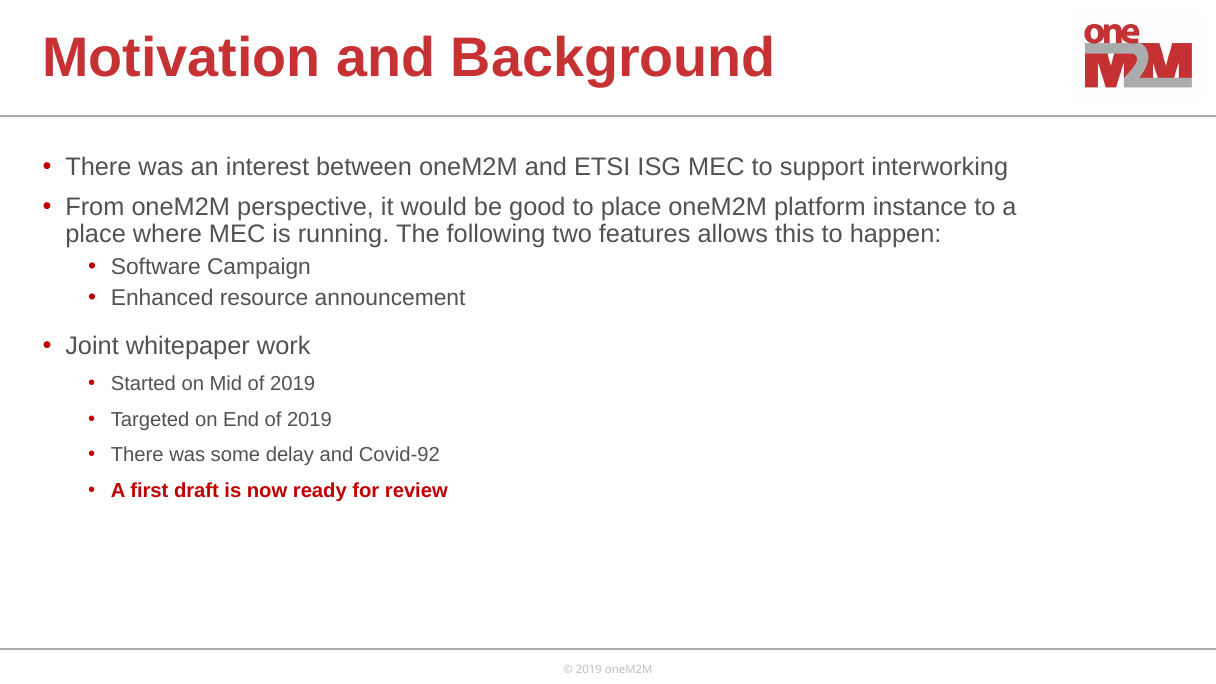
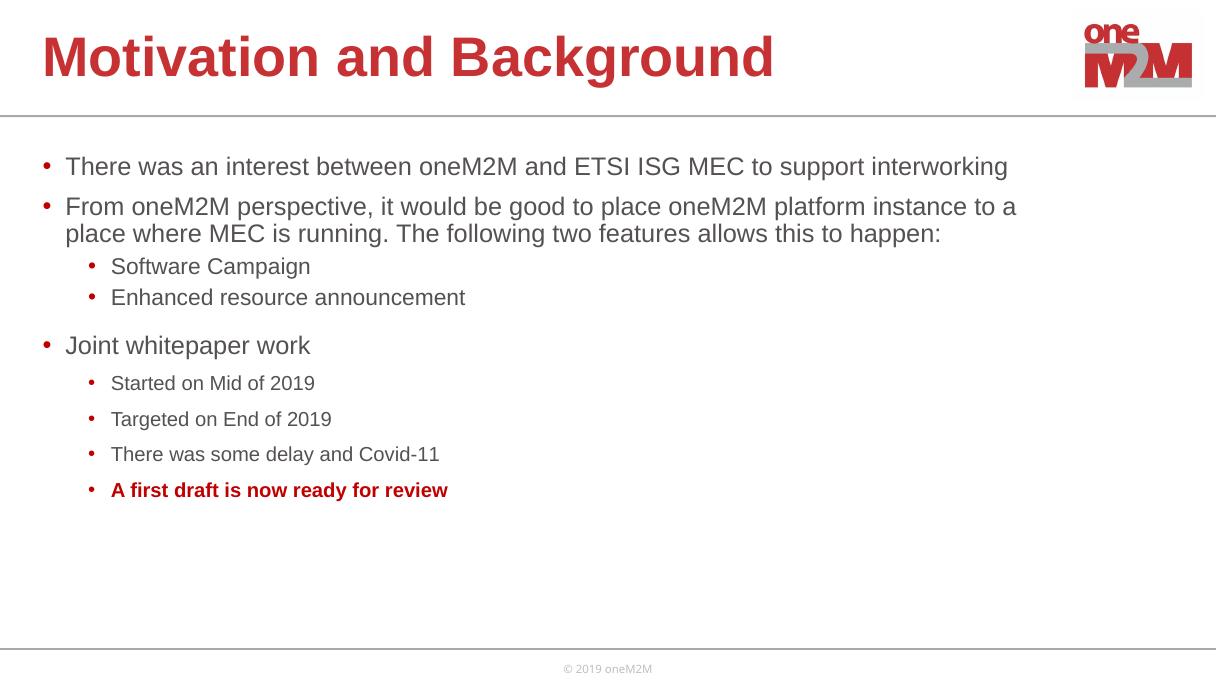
Covid-92: Covid-92 -> Covid-11 (399, 455)
